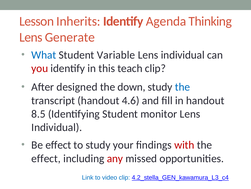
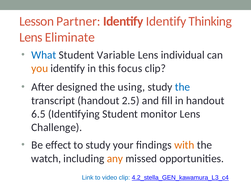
Inherits: Inherits -> Partner (78, 21)
Identify Agenda: Agenda -> Identify (166, 21)
Generate: Generate -> Eliminate (70, 37)
you colour: red -> orange (40, 68)
teach: teach -> focus (130, 68)
down: down -> using (131, 87)
4.6: 4.6 -> 2.5 (131, 100)
8.5: 8.5 -> 6.5 (38, 114)
Individual: Individual -> Challenge (57, 127)
with colour: red -> orange (184, 144)
effect: effect -> watch (46, 158)
any colour: red -> orange (115, 158)
